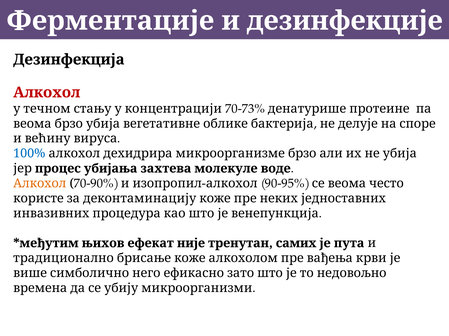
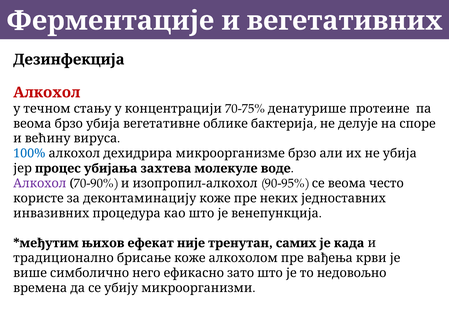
дезинфекције: дезинфекције -> вегетативних (345, 21)
70-73%: 70-73% -> 70-75% (245, 109)
Алкохол colour: orange -> purple (40, 184)
пута: пута -> када (349, 244)
